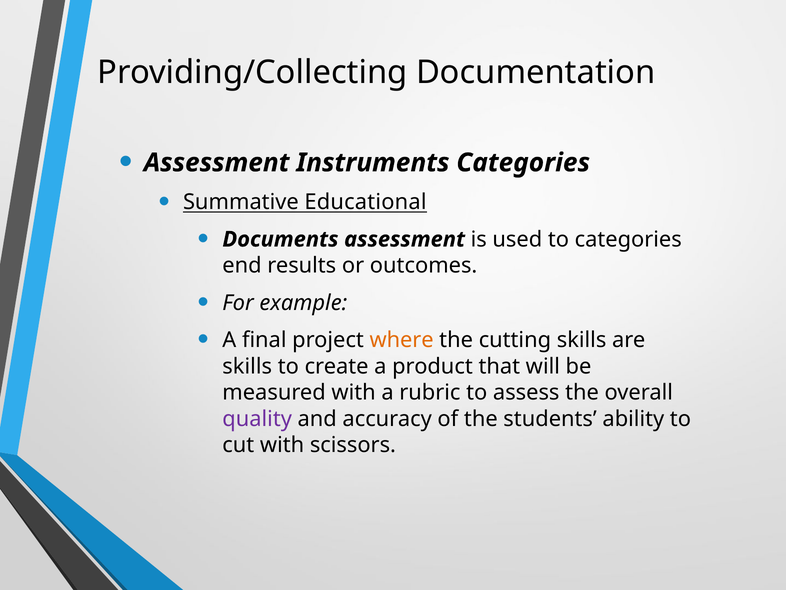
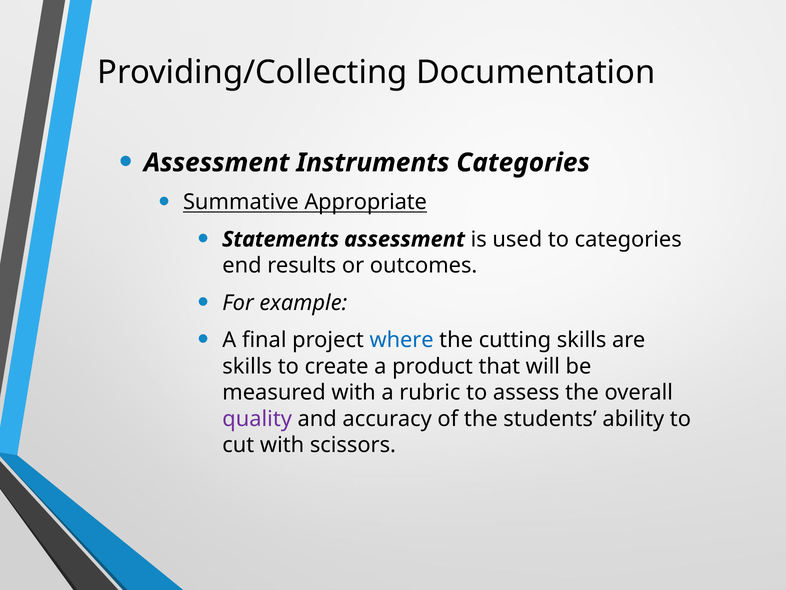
Educational: Educational -> Appropriate (366, 202)
Documents: Documents -> Statements (281, 239)
where colour: orange -> blue (402, 340)
